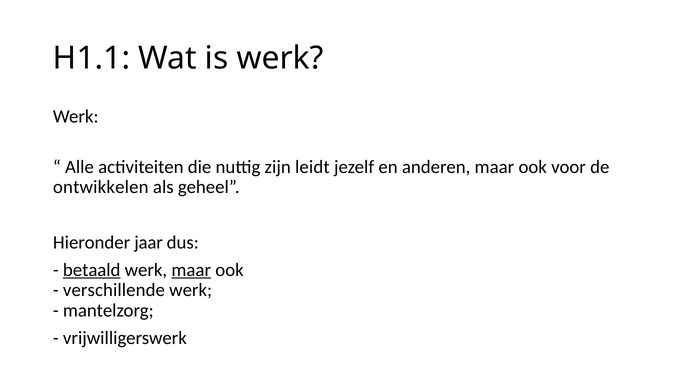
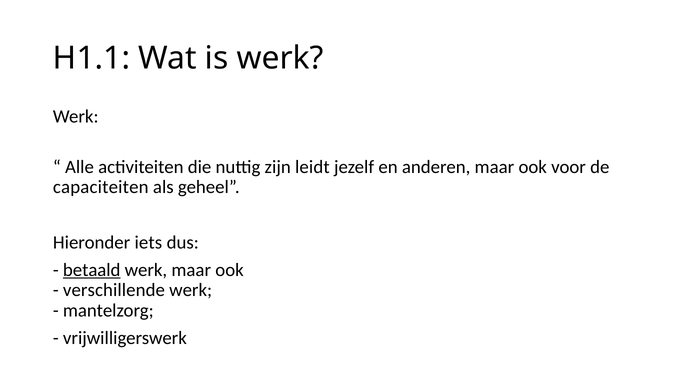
ontwikkelen: ontwikkelen -> capaciteiten (101, 187)
jaar: jaar -> iets (148, 242)
maar underline: present -> none (191, 270)
